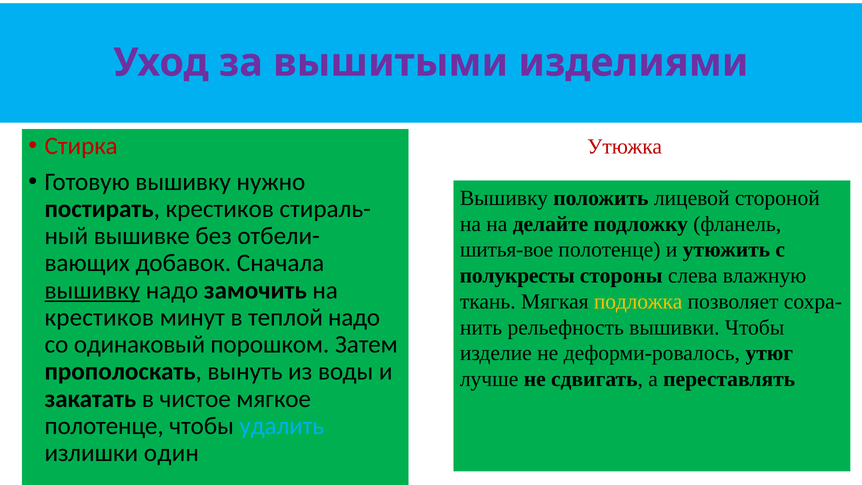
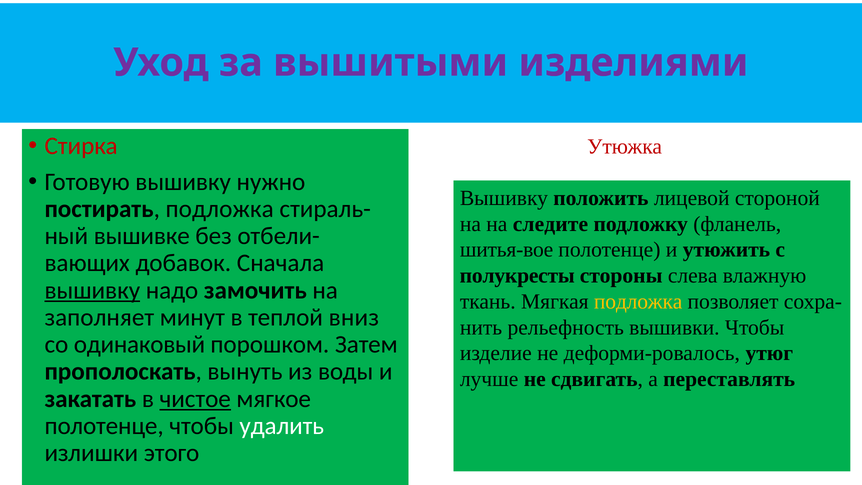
постирать крестиков: крестиков -> подложка (220, 209)
делайте: делайте -> следите (550, 224)
крестиков: крестиков -> заполняет (99, 317)
теплой надо: надо -> вниз (354, 317)
чистое underline: none -> present (195, 399)
удалить colour: light blue -> white (282, 426)
один: один -> этого (172, 453)
